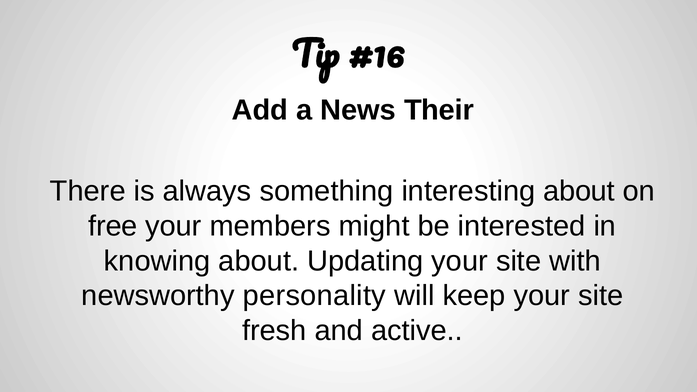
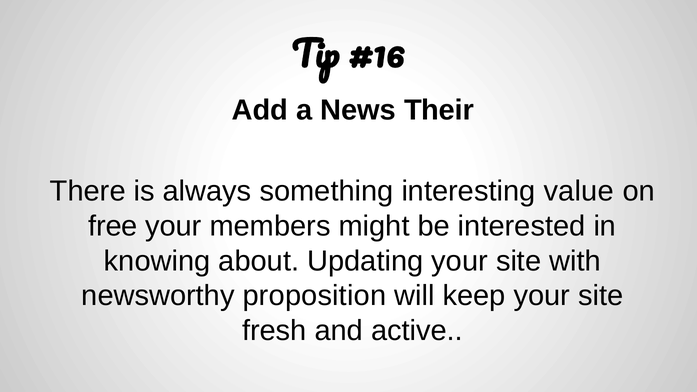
interesting about: about -> value (579, 191)
personality: personality -> proposition (314, 296)
